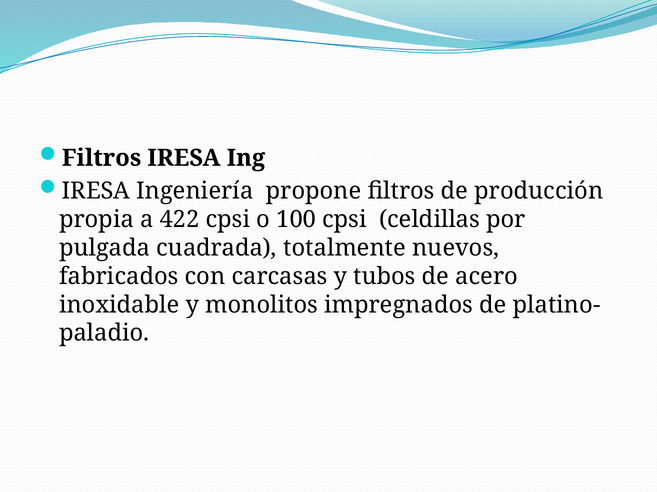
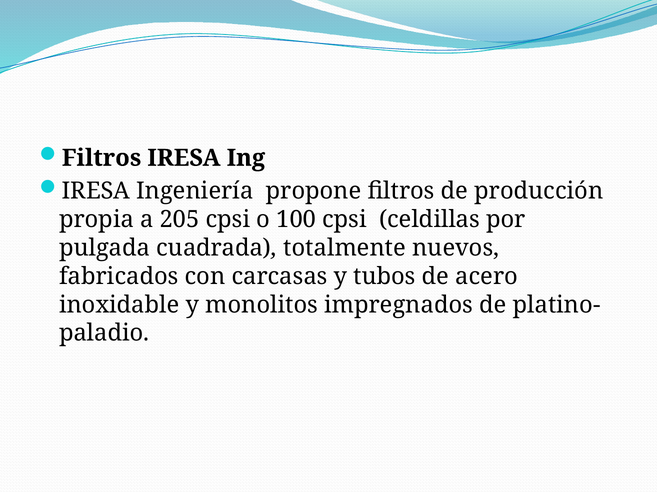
422: 422 -> 205 (180, 220)
